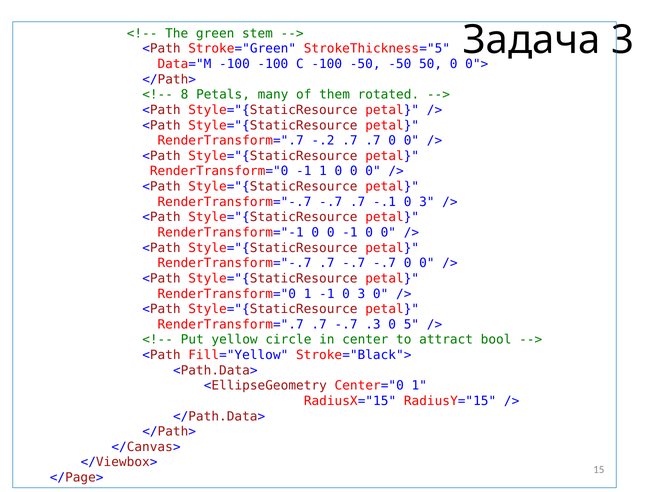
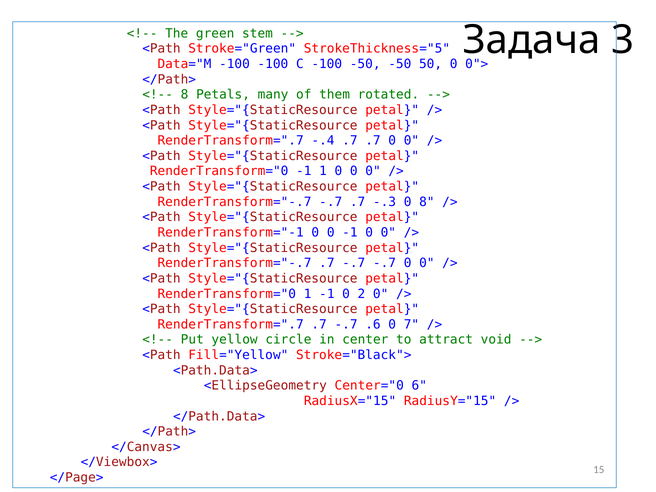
-.2: -.2 -> -.4 (323, 141)
-.1: -.1 -> -.3 (385, 202)
3: 3 -> 8 (427, 202)
-1 0 3: 3 -> 2 (361, 294)
.3: .3 -> .6 (373, 324)
5: 5 -> 7 (411, 324)
bool: bool -> void (496, 340)
Center="0 1: 1 -> 6 (419, 386)
